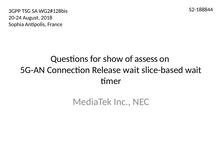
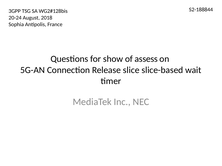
Release wait: wait -> slice (131, 70)
